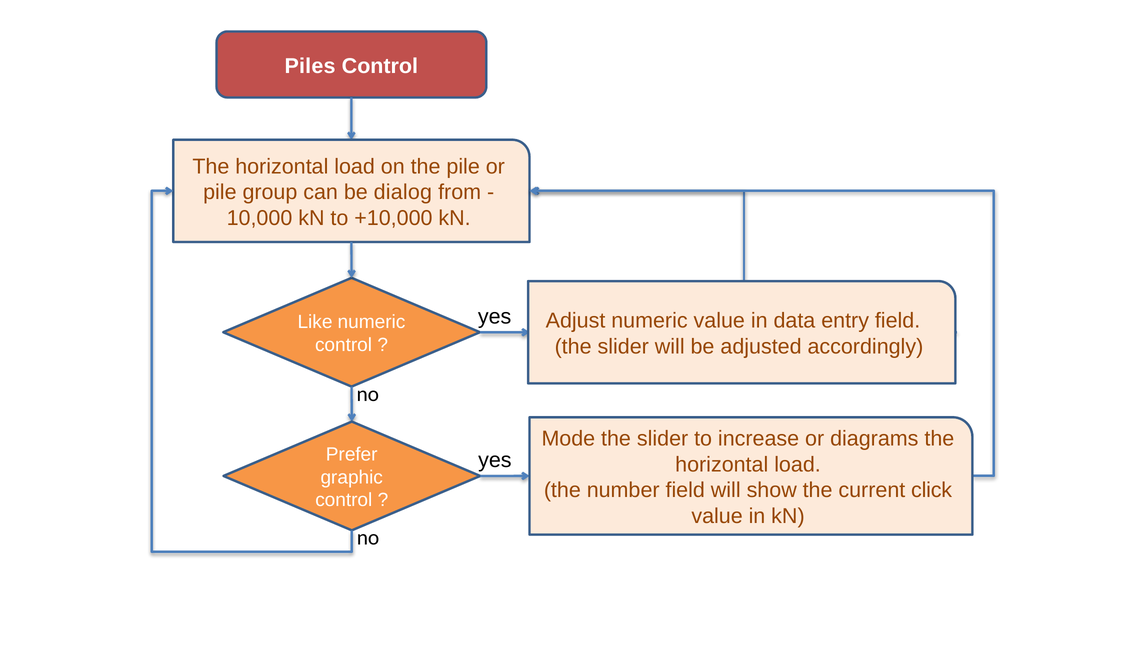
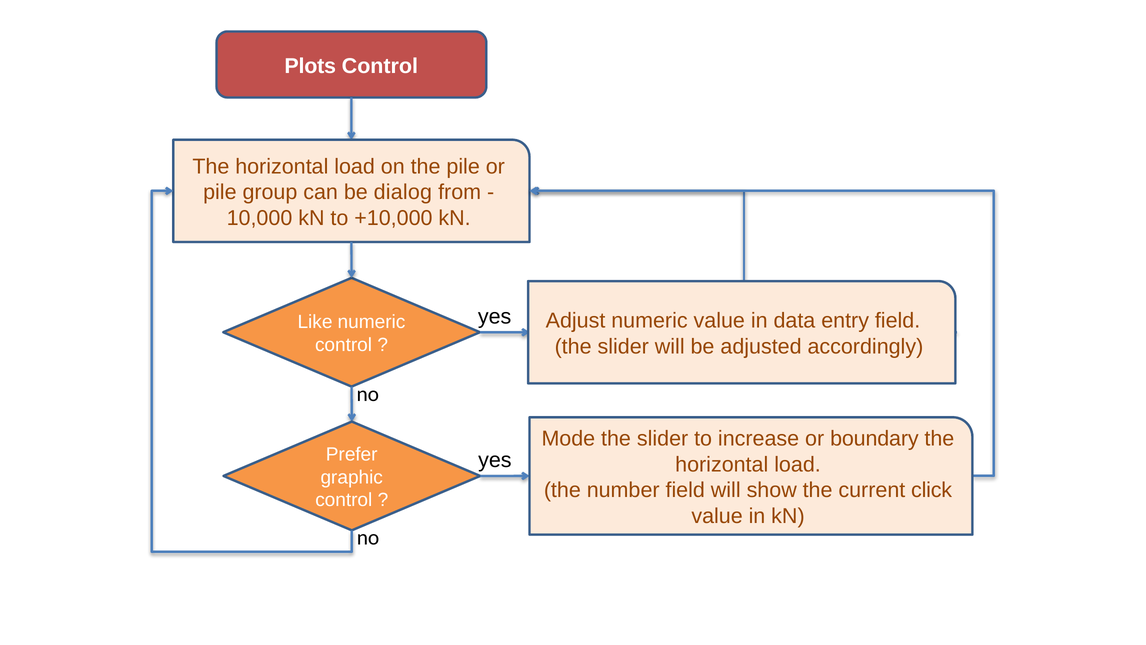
Piles: Piles -> Plots (310, 66)
diagrams: diagrams -> boundary (874, 438)
